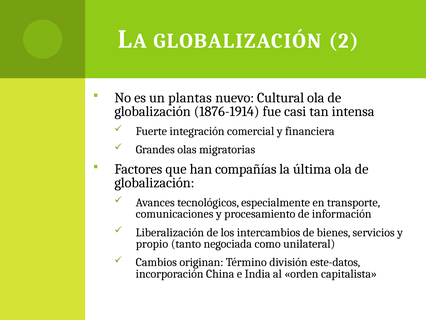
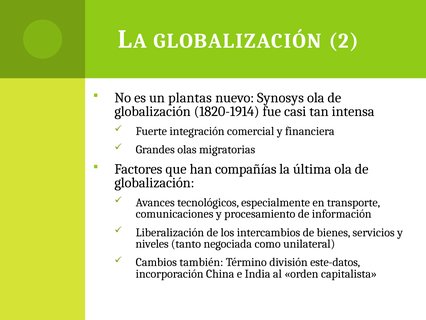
Cultural: Cultural -> Synosys (280, 98)
1876-1914: 1876-1914 -> 1820-1914 (227, 111)
propio: propio -> niveles (152, 243)
originan: originan -> también (201, 262)
